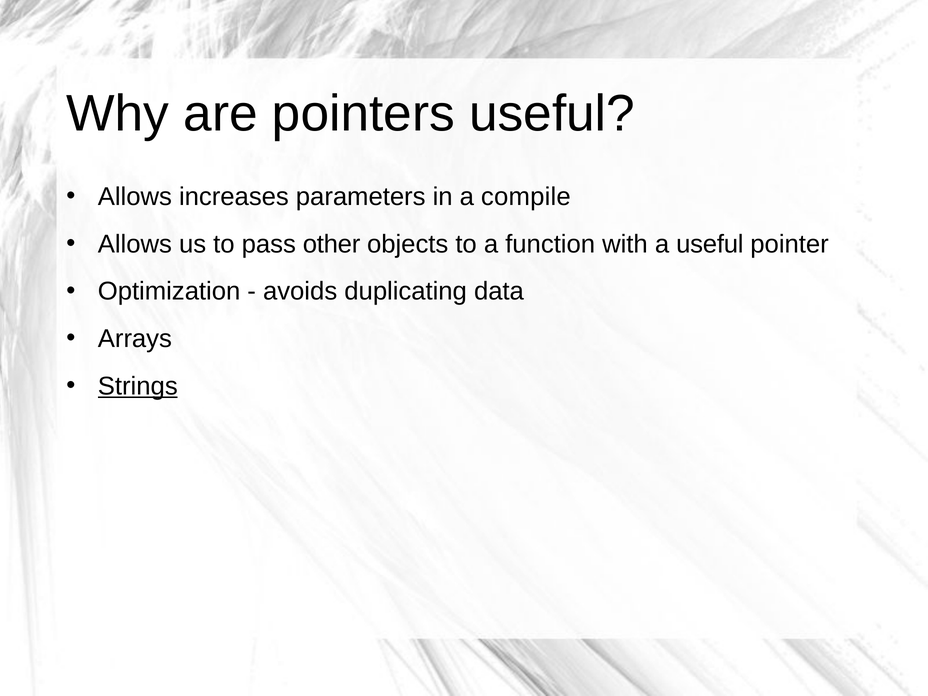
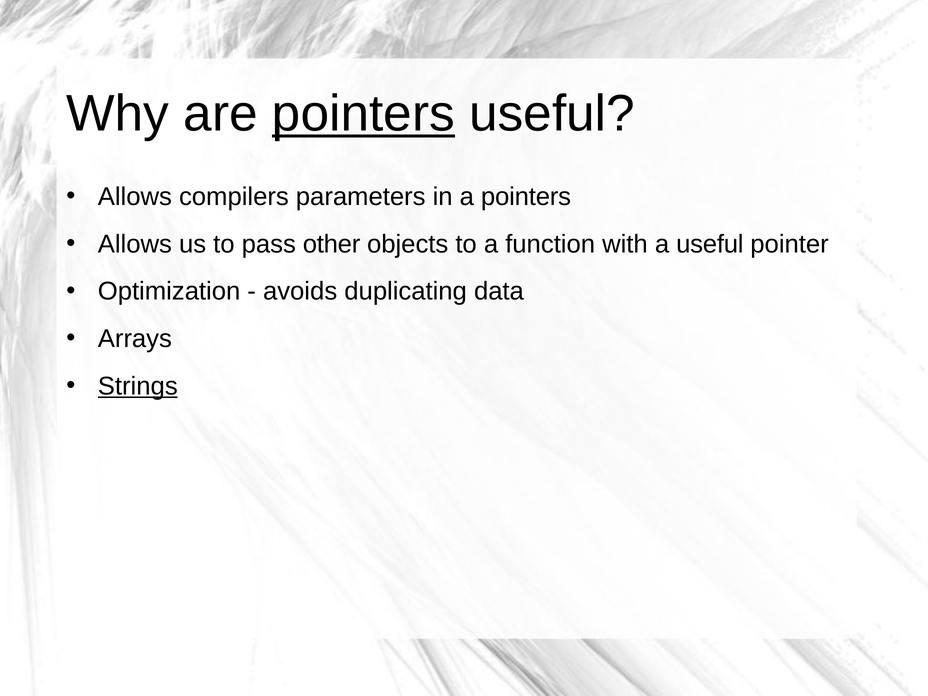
pointers underline: none -> present (363, 114)
increases: increases -> compilers (234, 197)
a compile: compile -> pointers (526, 197)
